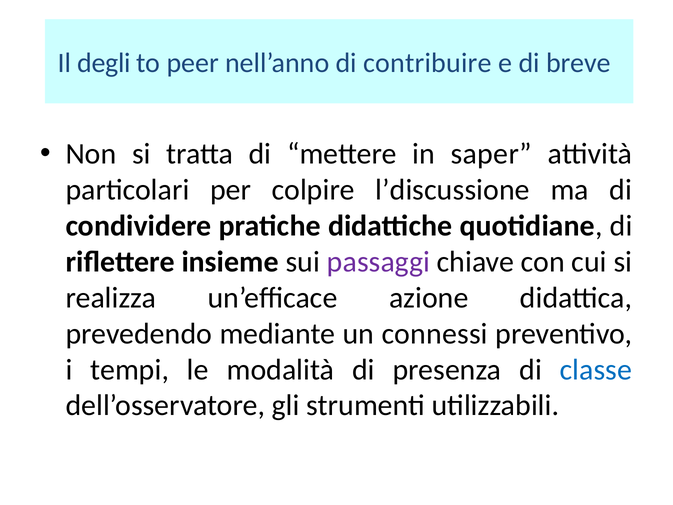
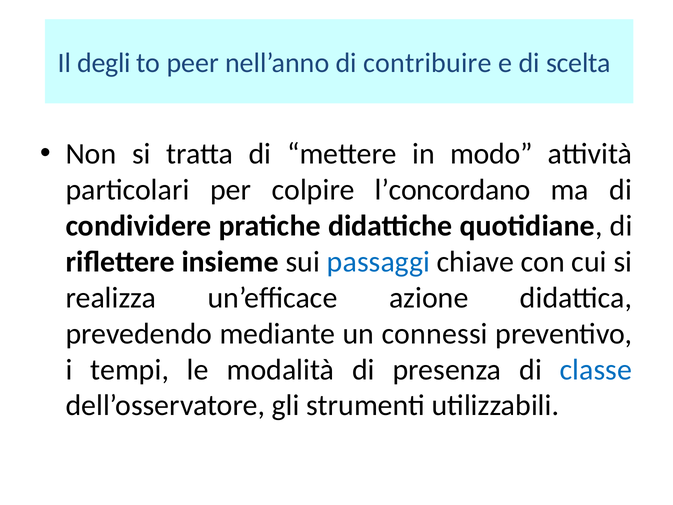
breve: breve -> scelta (579, 63)
saper: saper -> modo (492, 154)
l’discussione: l’discussione -> l’concordano (453, 190)
passaggi colour: purple -> blue (378, 262)
